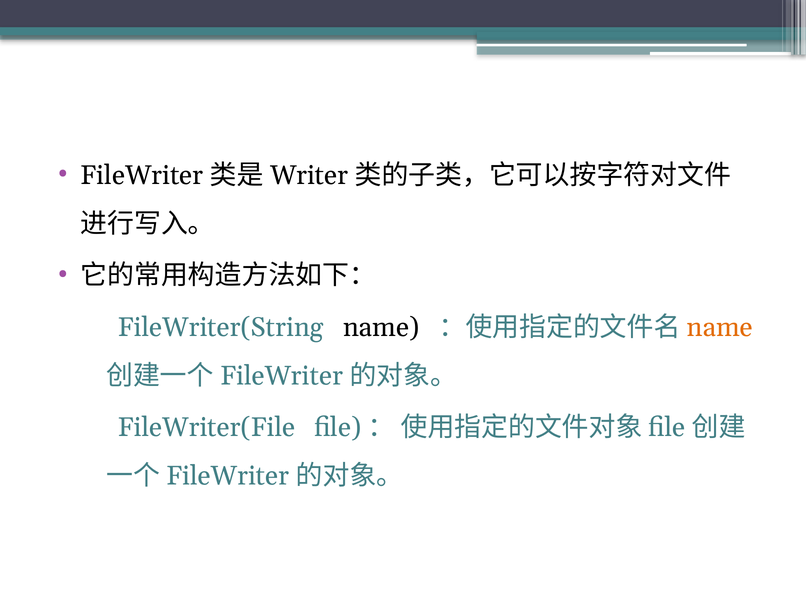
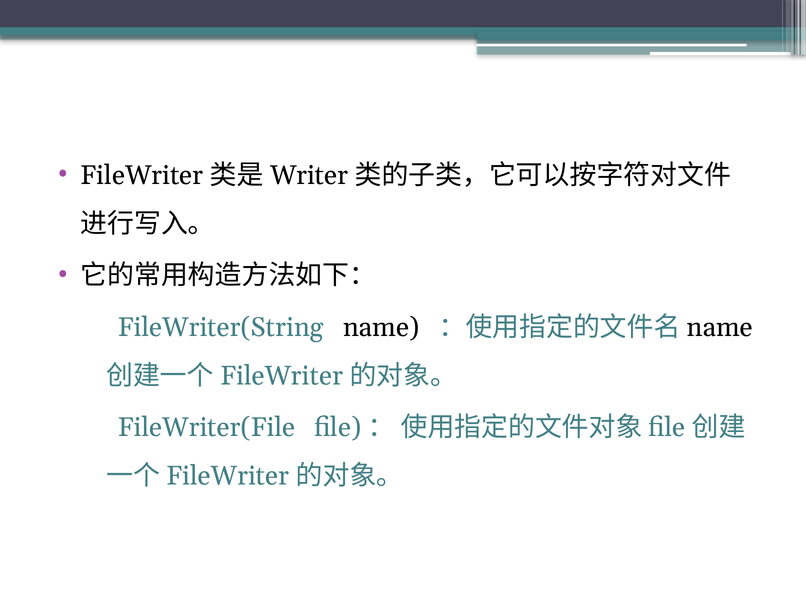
name colour: orange -> black (720, 327)
